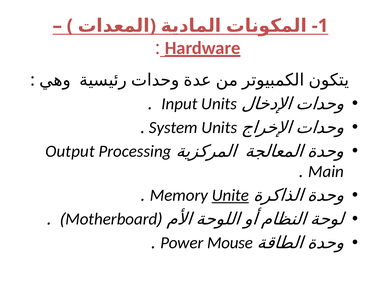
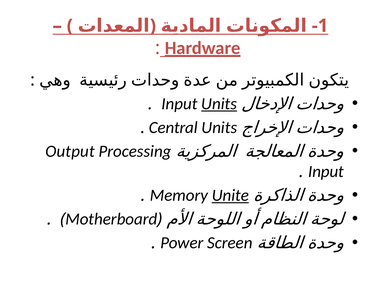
Units underline: none -> present (219, 104)
System: System -> Central (173, 127)
Main: Main -> Input (326, 171)
Mouse: Mouse -> Screen (230, 243)
